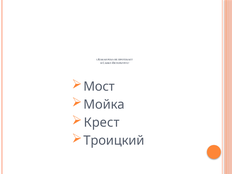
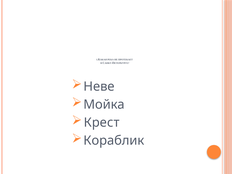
Мост: Мост -> Неве (99, 86)
Троицкий: Троицкий -> Кораблик (114, 141)
